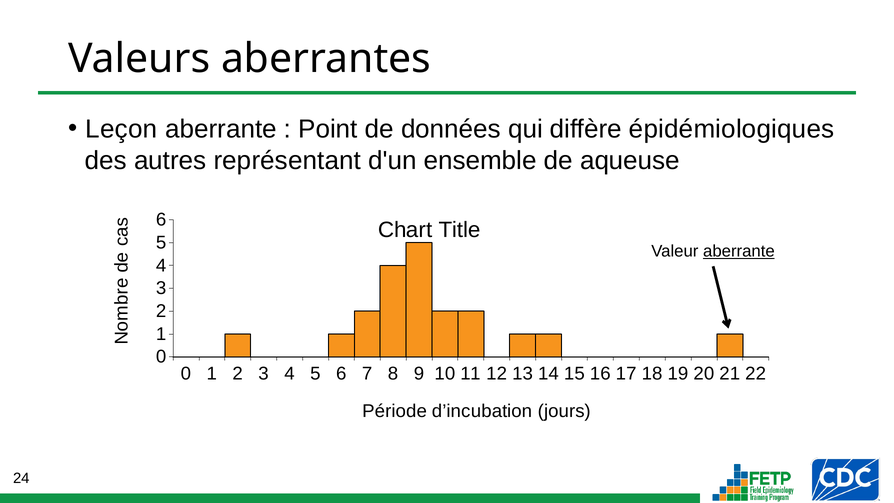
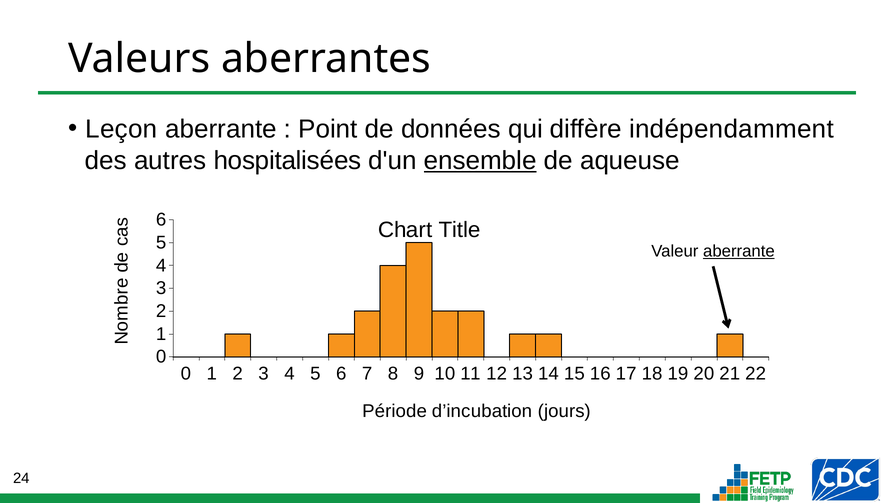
épidémiologiques: épidémiologiques -> indépendamment (732, 129)
représentant: représentant -> hospitalisées (287, 161)
ensemble underline: none -> present (480, 161)
